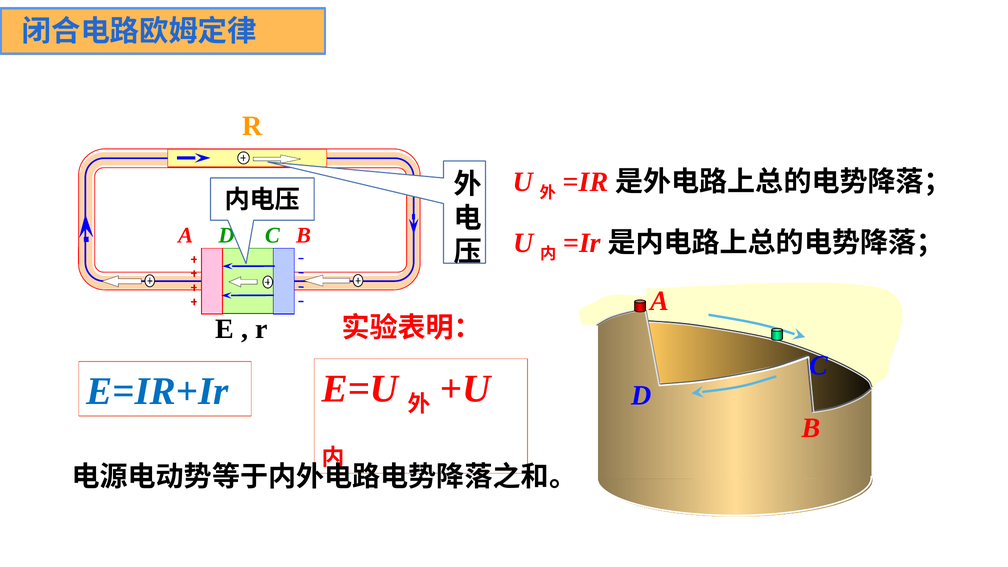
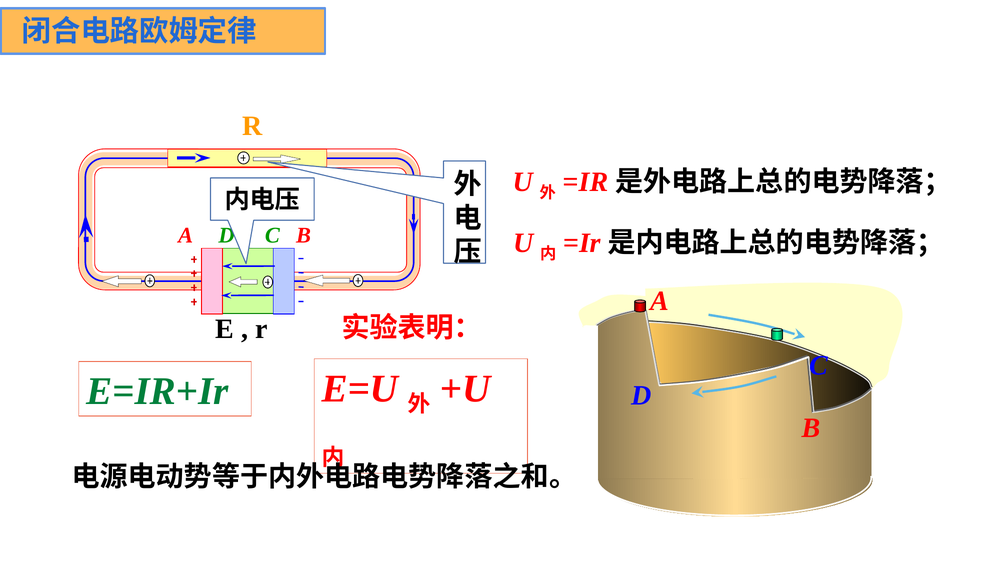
E=IR+Ir colour: blue -> green (157, 391)
